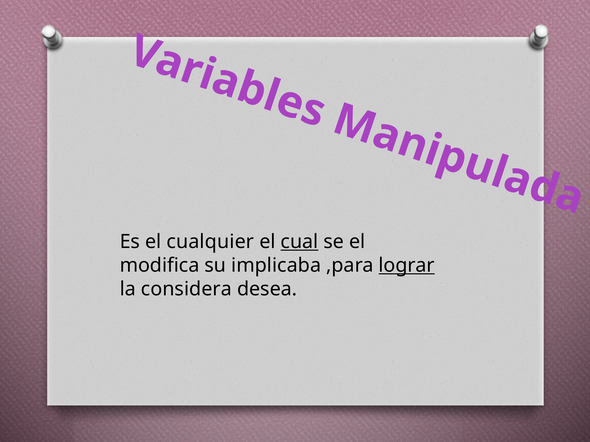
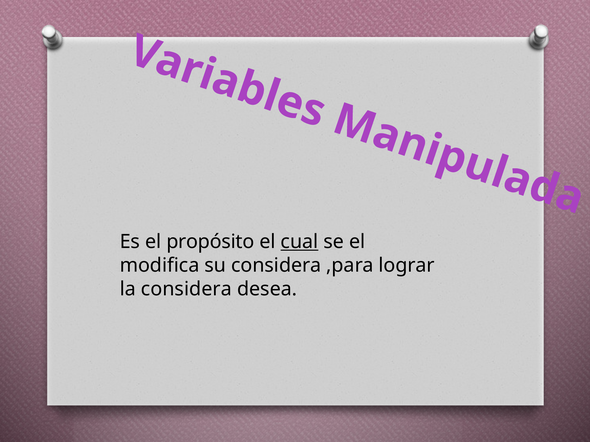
cualquier: cualquier -> propósito (210, 242)
su implicaba: implicaba -> considera (276, 266)
lograr underline: present -> none (407, 266)
